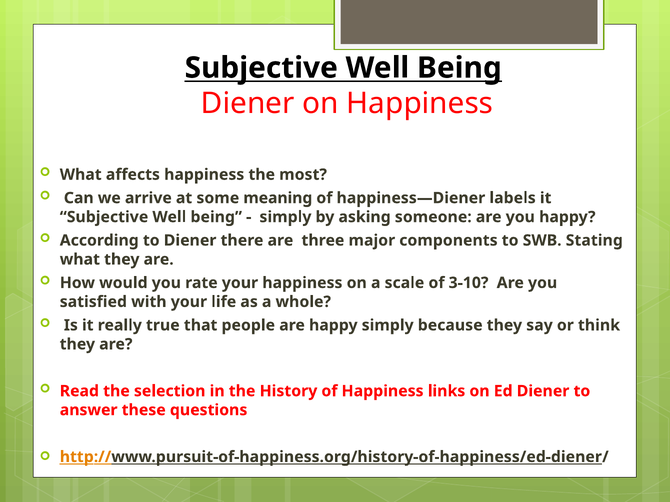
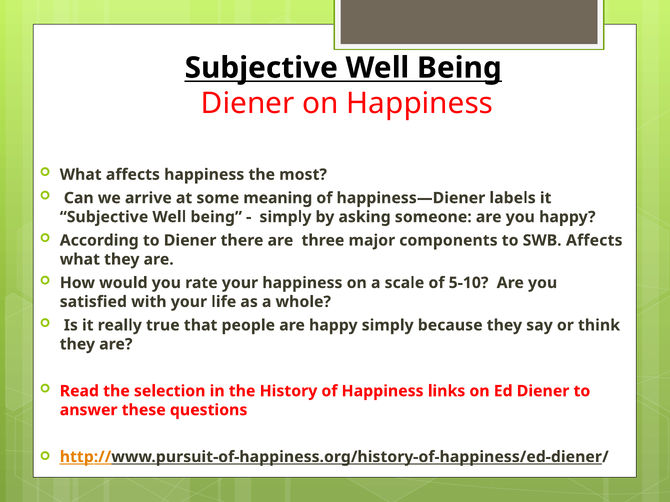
SWB Stating: Stating -> Affects (594, 241)
3-10: 3-10 -> 5-10 (469, 283)
